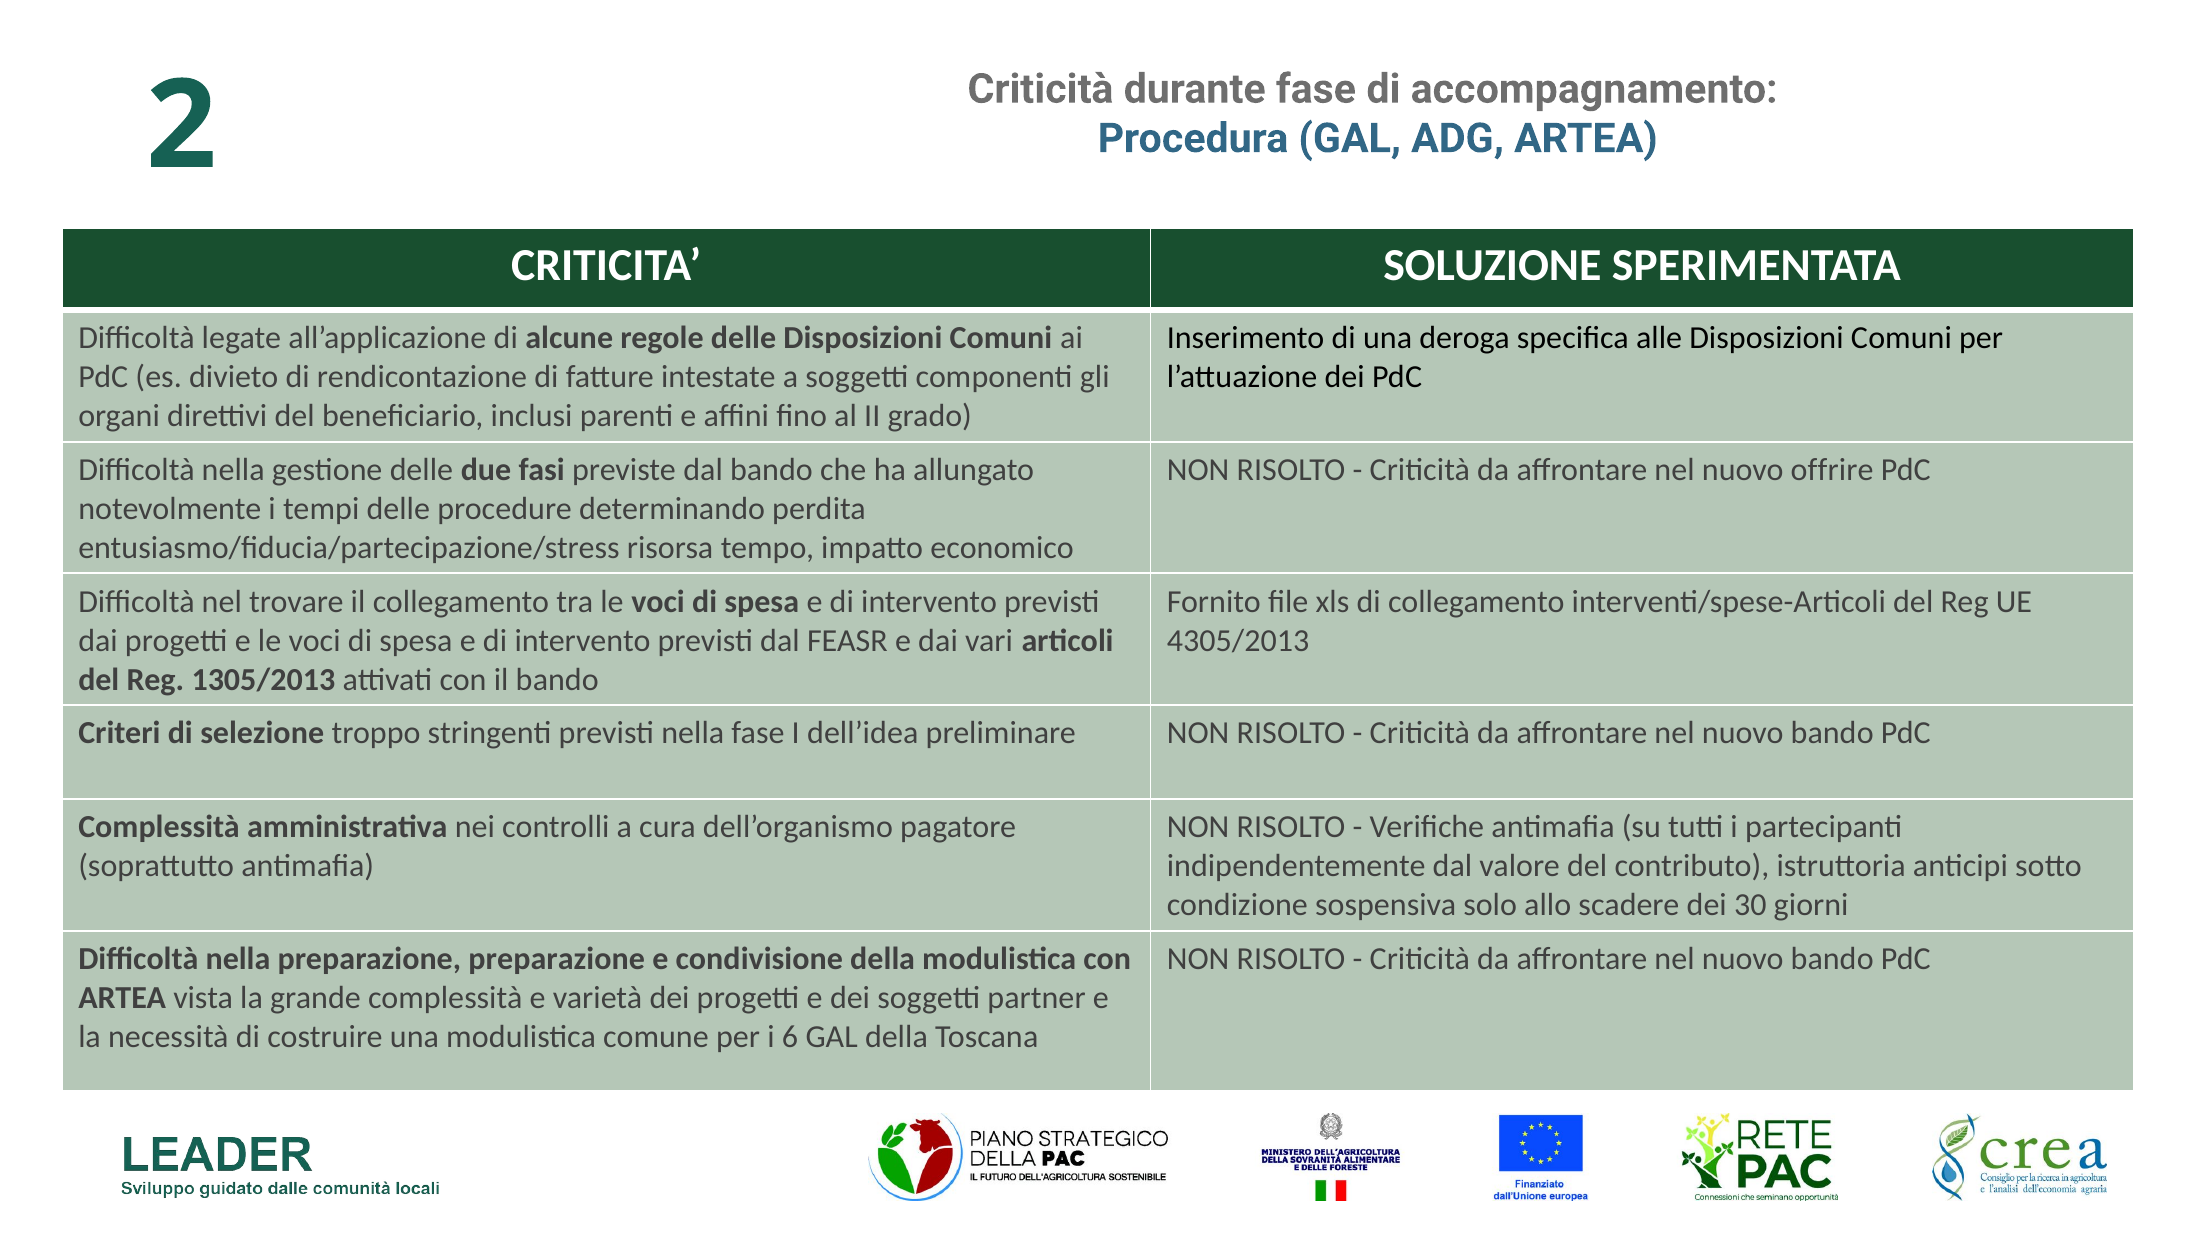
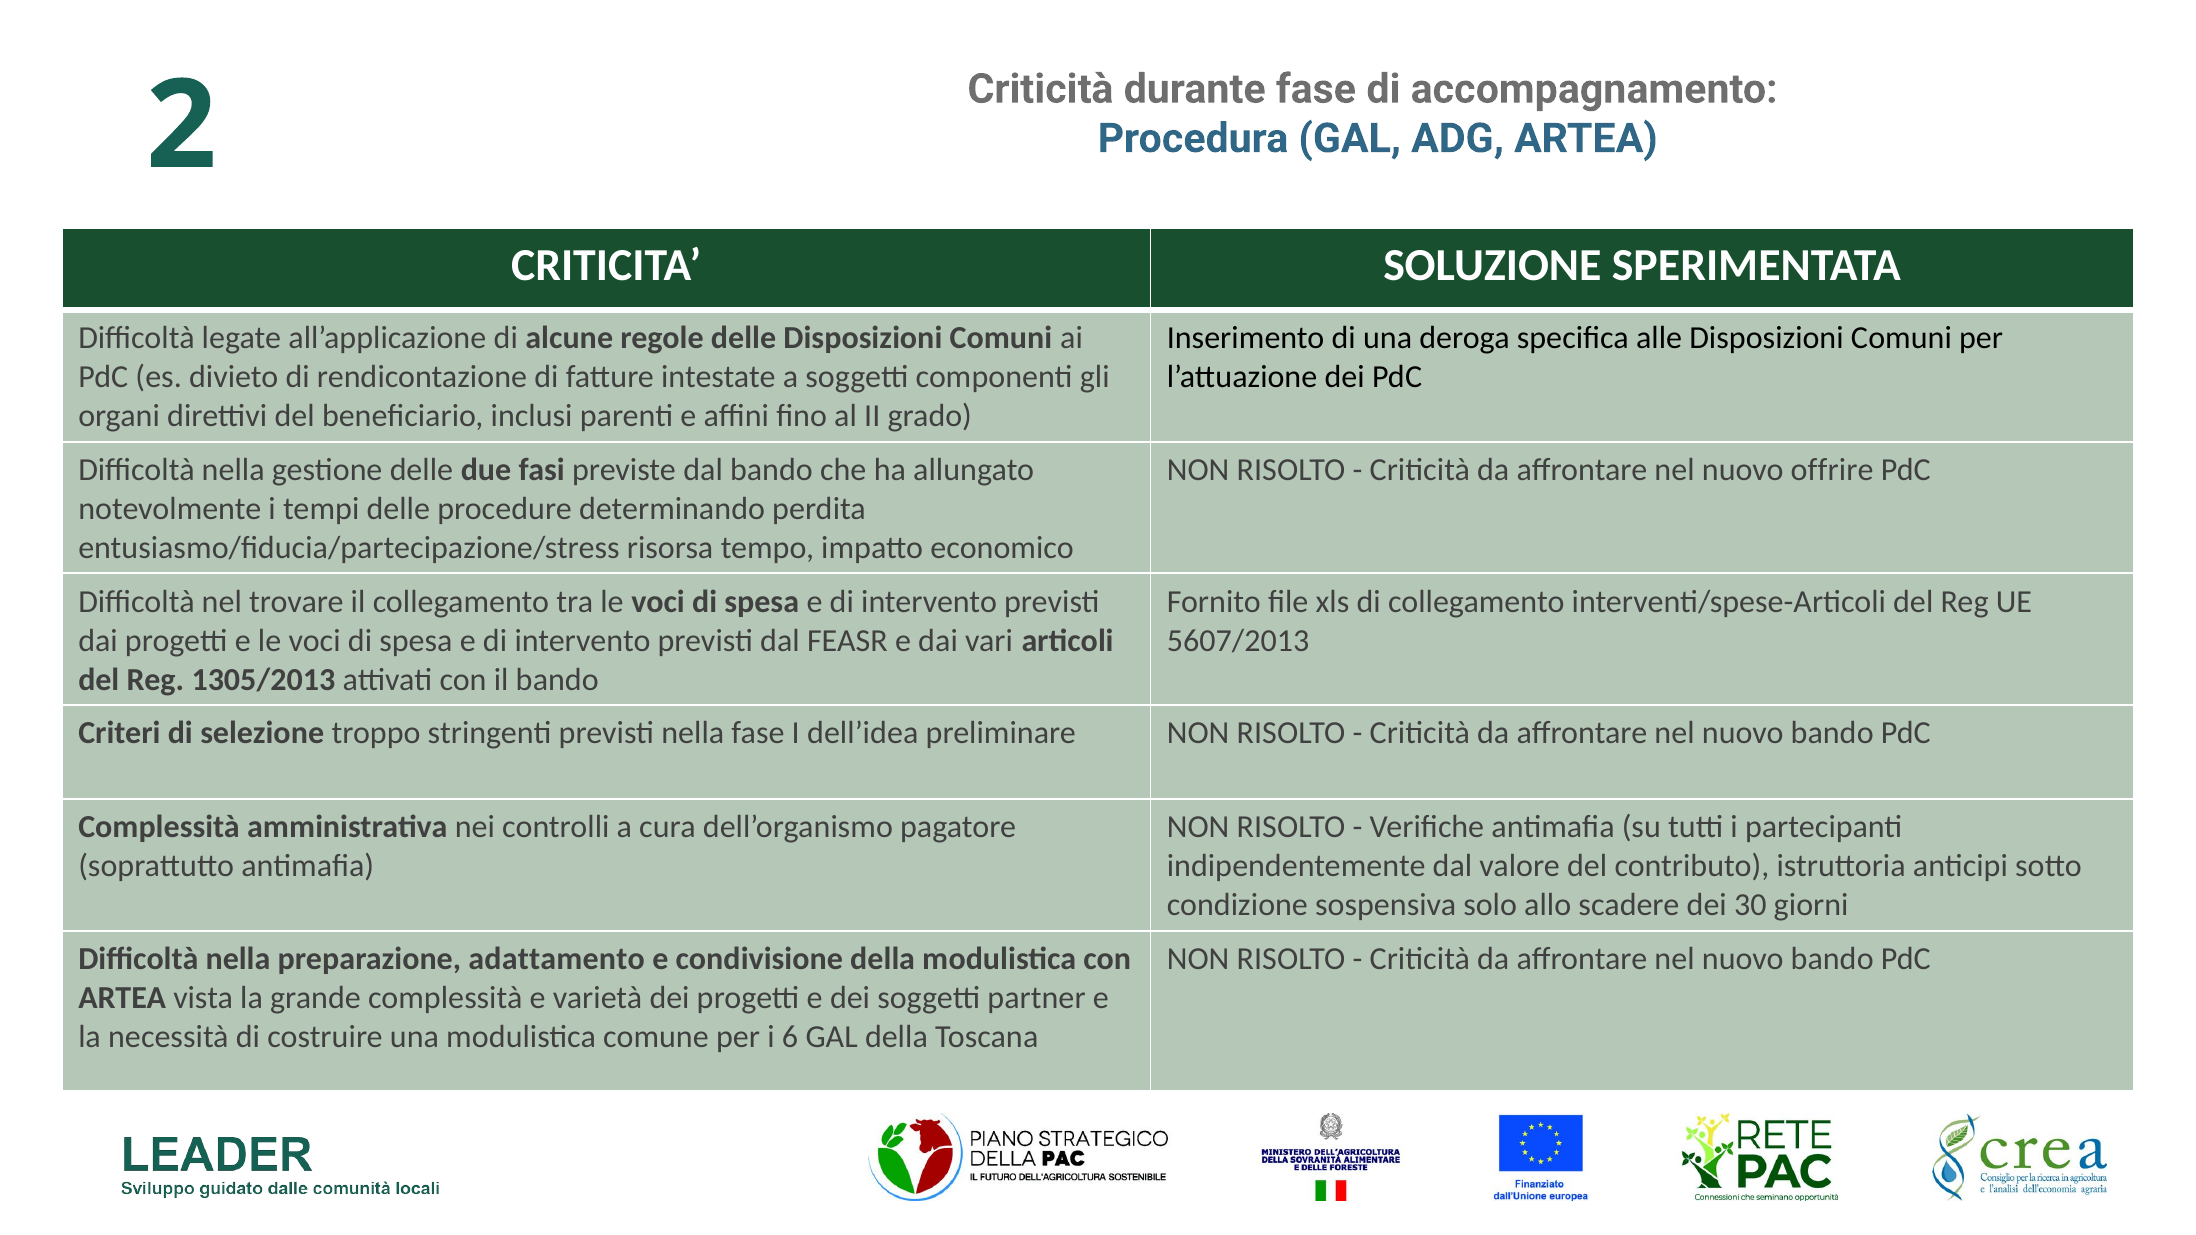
4305/2013: 4305/2013 -> 5607/2013 (1238, 641)
preparazione preparazione: preparazione -> adattamento (557, 959)
